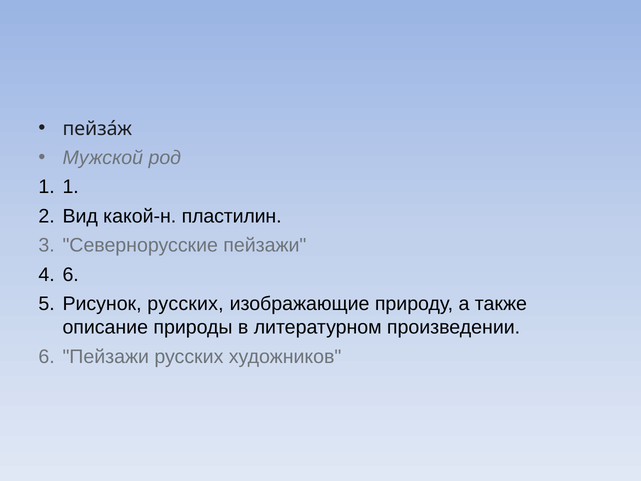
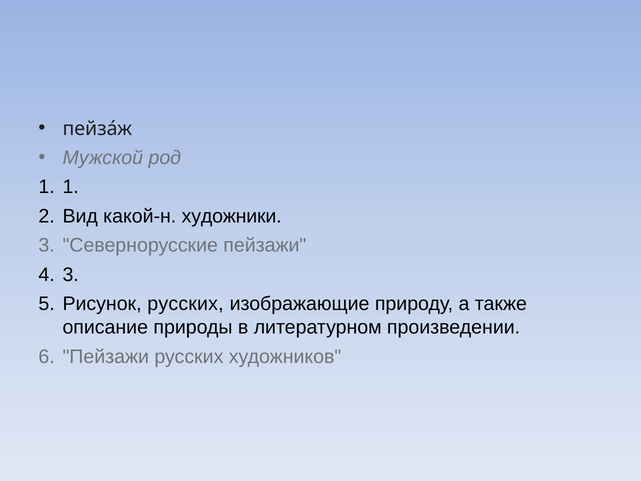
пластилин: пластилин -> художники (232, 216)
6: 6 -> 3 (71, 274)
